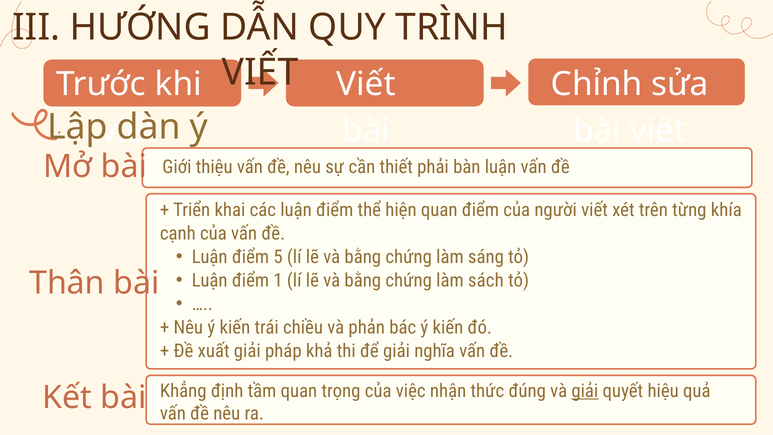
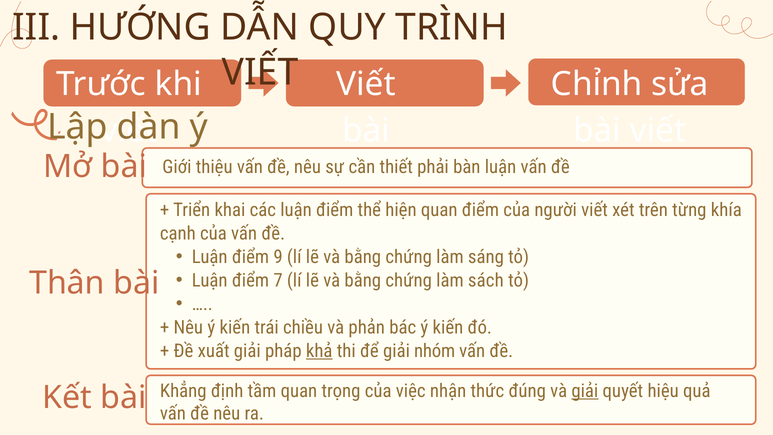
5: 5 -> 9 (278, 257)
1: 1 -> 7 (278, 280)
khả underline: none -> present (319, 351)
nghĩa: nghĩa -> nhóm (435, 351)
